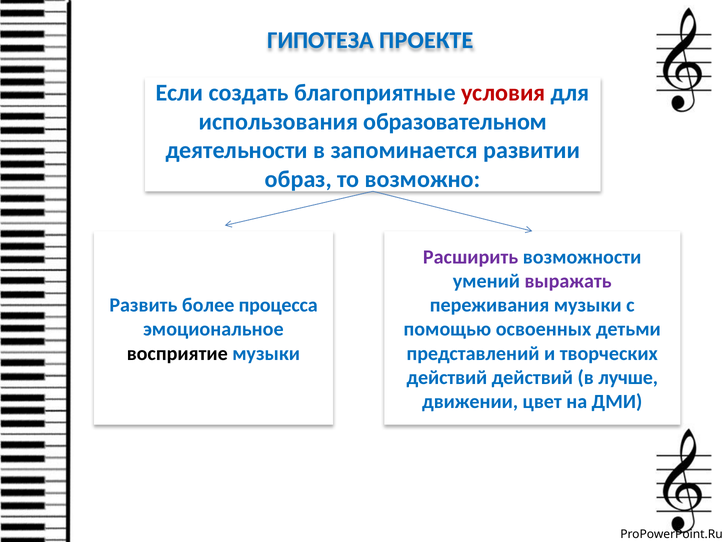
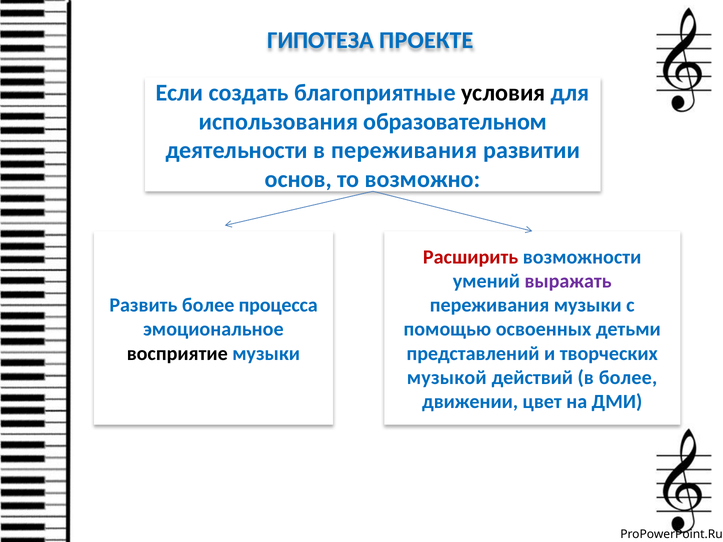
условия colour: red -> black (503, 93)
в запоминается: запоминается -> переживания (404, 151)
образ: образ -> основ (298, 180)
Расширить colour: purple -> red (471, 257)
действий: действий -> музыкой (447, 378)
в лучше: лучше -> более (628, 378)
